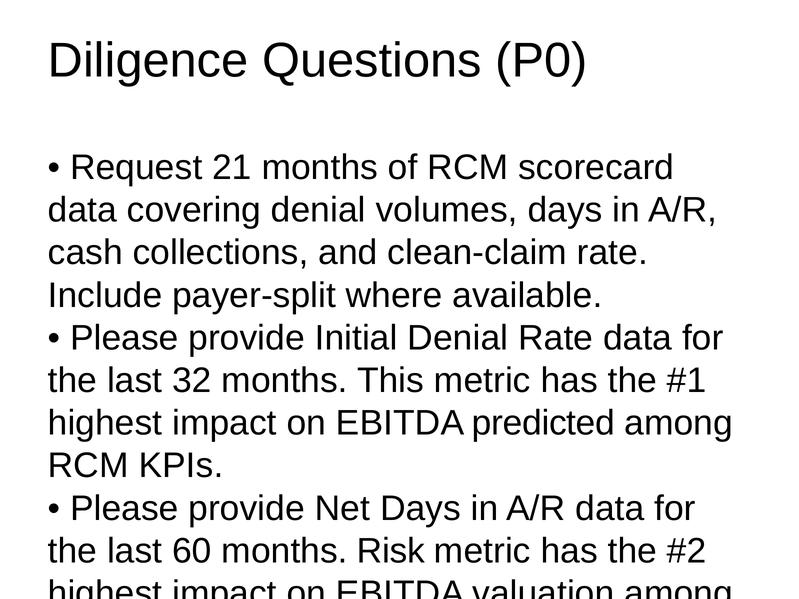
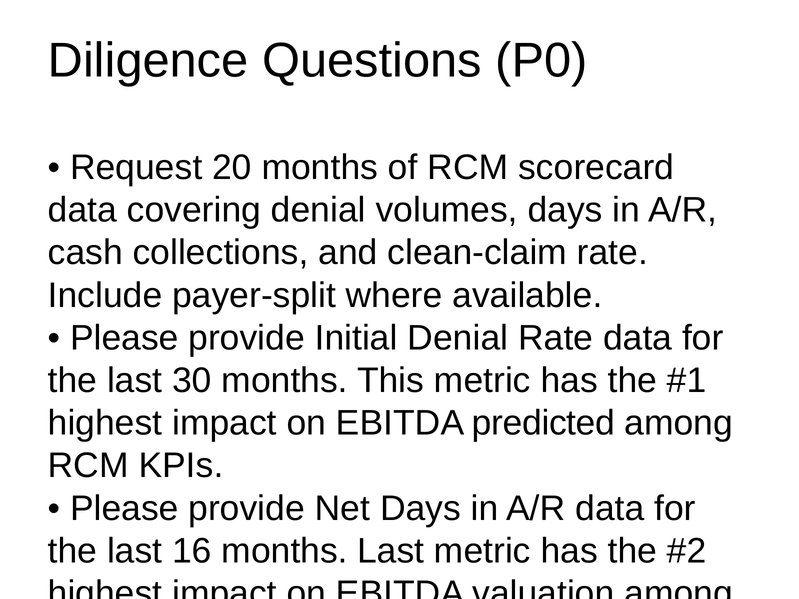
21: 21 -> 20 (232, 168)
32: 32 -> 30 (192, 381)
60: 60 -> 16 (192, 551)
months Risk: Risk -> Last (391, 551)
